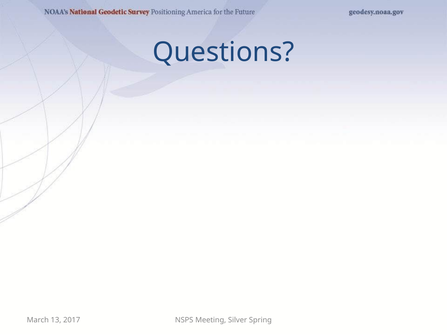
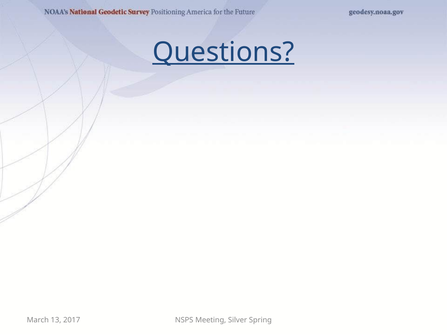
Questions underline: none -> present (223, 52)
